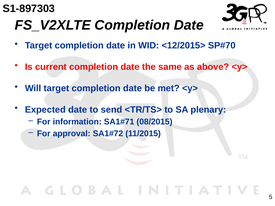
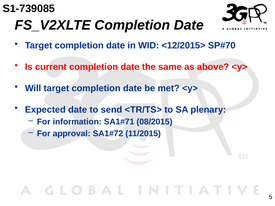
S1-897303: S1-897303 -> S1-739085 (29, 9)
